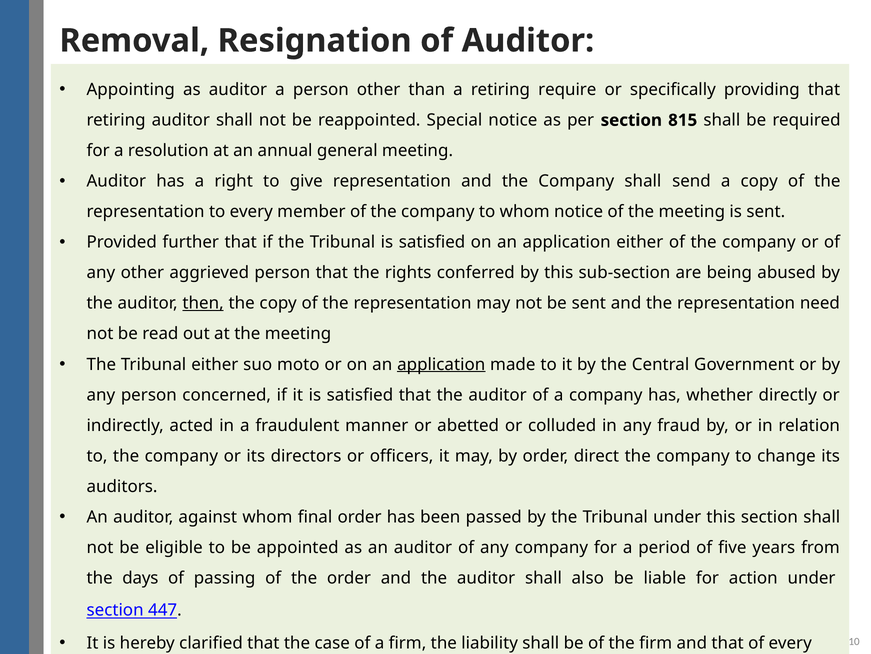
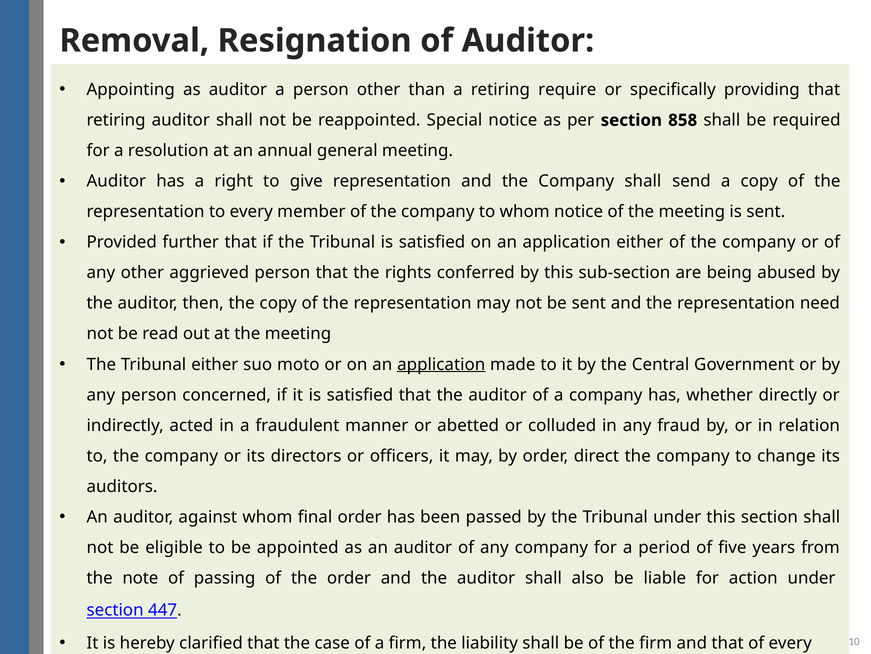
815: 815 -> 858 (683, 120)
then underline: present -> none (203, 303)
days: days -> note (140, 577)
